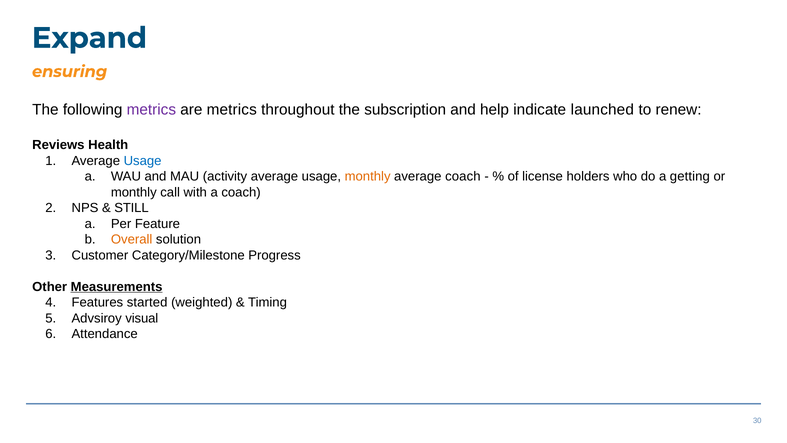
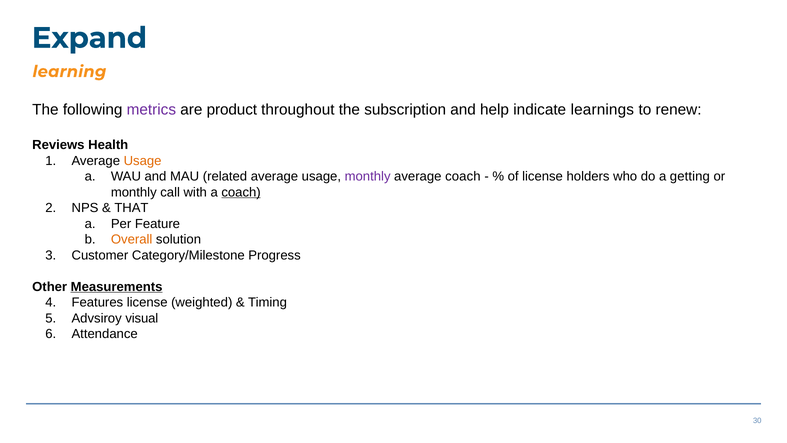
ensuring: ensuring -> learning (69, 72)
are metrics: metrics -> product (232, 110)
launched: launched -> learnings (602, 110)
Usage colour: blue -> orange (143, 161)
activity: activity -> related (225, 176)
monthly colour: orange -> purple (368, 176)
coach underline: none -> present (241, 192)
STILL: STILL -> THAT (131, 208)
Features started: started -> license (147, 302)
